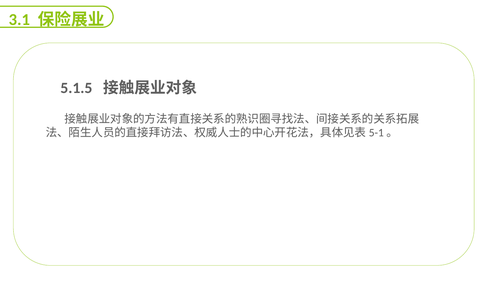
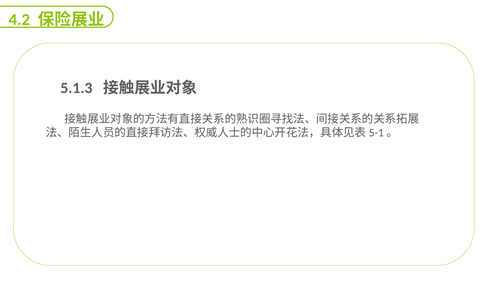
3.1: 3.1 -> 4.2 (19, 20)
5.1.5: 5.1.5 -> 5.1.3 (76, 88)
